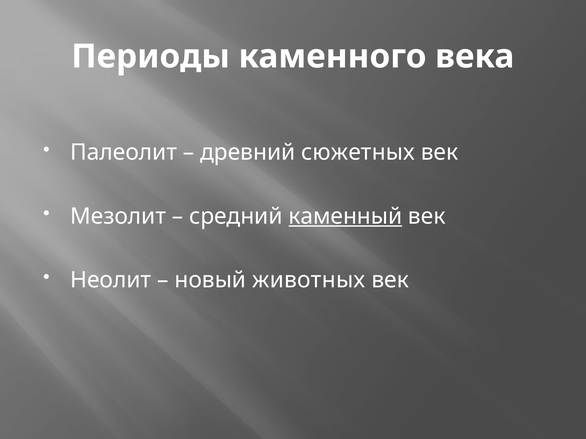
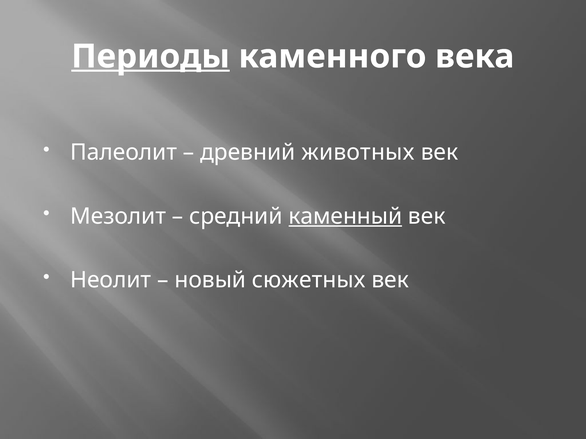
Периоды underline: none -> present (151, 57)
сюжетных: сюжетных -> животных (358, 153)
животных: животных -> сюжетных (309, 280)
